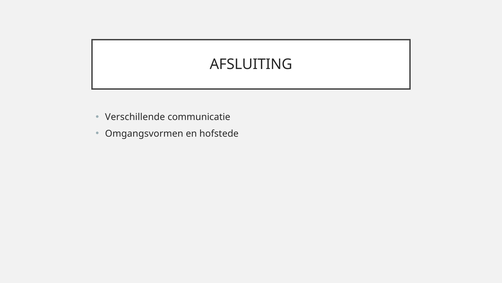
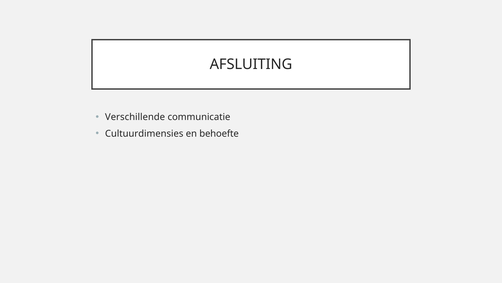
Omgangsvormen: Omgangsvormen -> Cultuurdimensies (144, 133)
hofstede: hofstede -> behoefte (219, 133)
